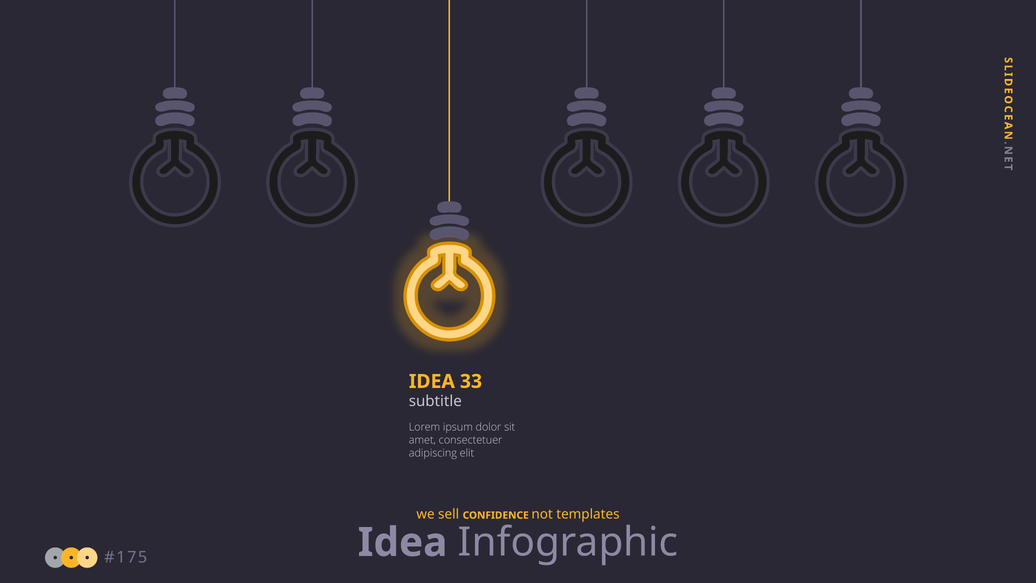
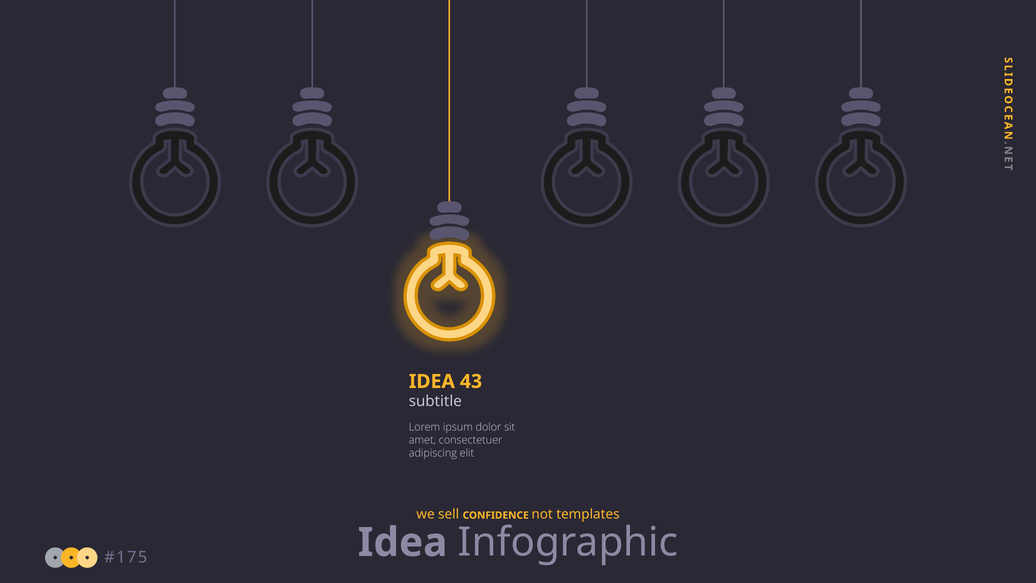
33: 33 -> 43 (471, 381)
